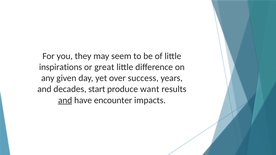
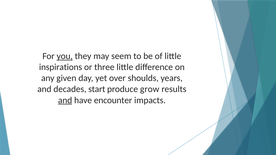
you underline: none -> present (65, 56)
great: great -> three (104, 67)
success: success -> shoulds (143, 78)
want: want -> grow (150, 89)
